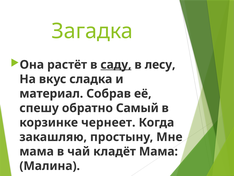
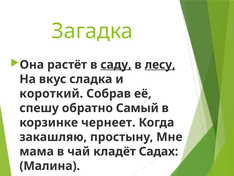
лесу underline: none -> present (160, 65)
материал: материал -> короткий (51, 93)
кладёт Мама: Мама -> Садах (158, 151)
